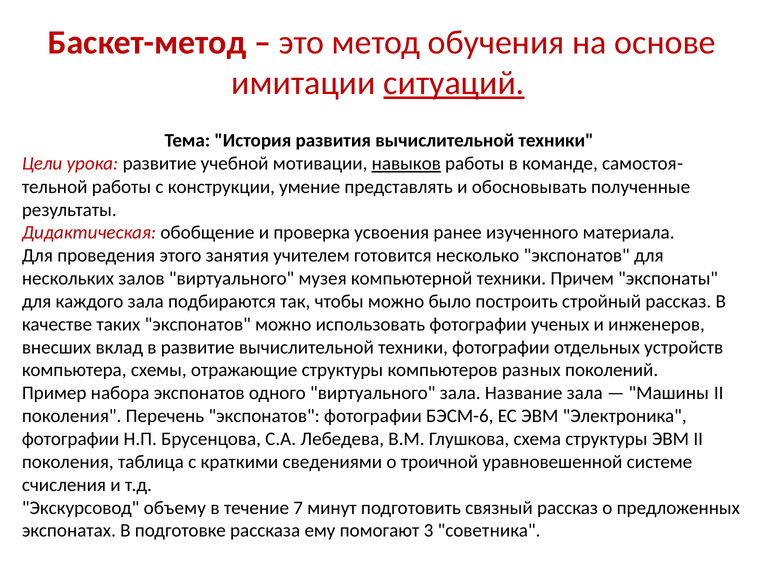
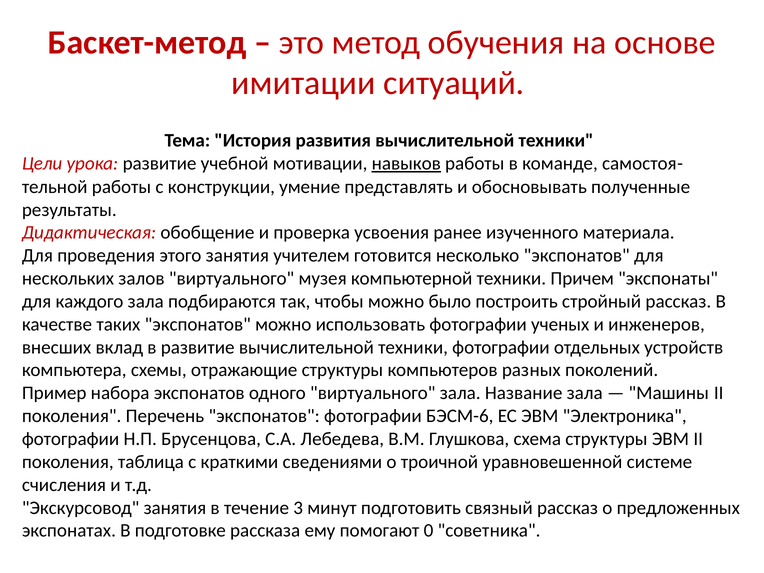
ситуаций underline: present -> none (454, 83)
Экскурсовод объему: объему -> занятия (175, 508)
7: 7 -> 3 (298, 508)
3: 3 -> 0 (428, 531)
